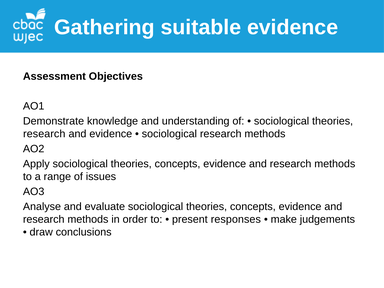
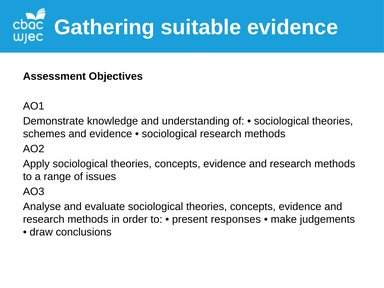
research: research -> schemes (44, 134)
